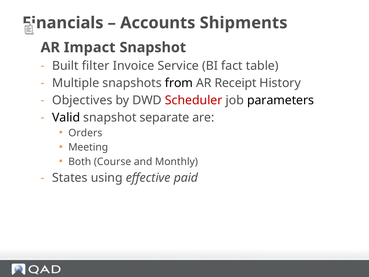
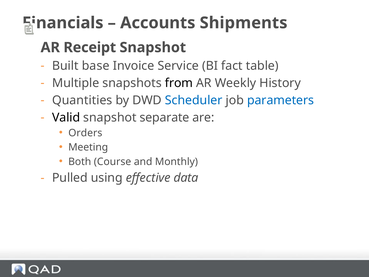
Impact: Impact -> Receipt (90, 47)
filter: filter -> base (96, 66)
Receipt: Receipt -> Weekly (236, 83)
Objectives: Objectives -> Quantities (82, 100)
Scheduler colour: red -> blue (194, 100)
parameters colour: black -> blue (281, 100)
States: States -> Pulled (70, 178)
paid: paid -> data (186, 178)
